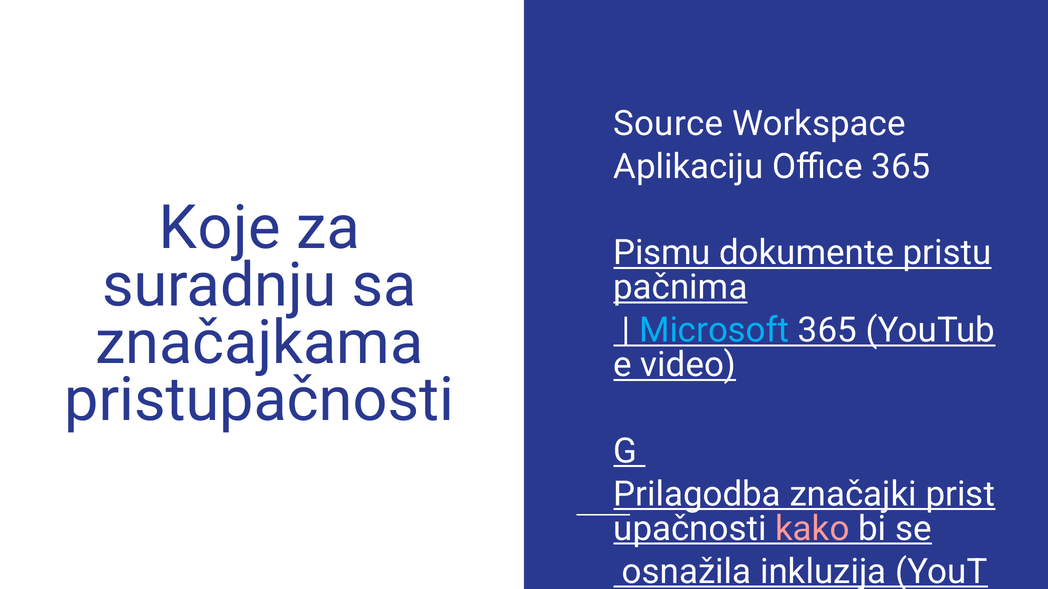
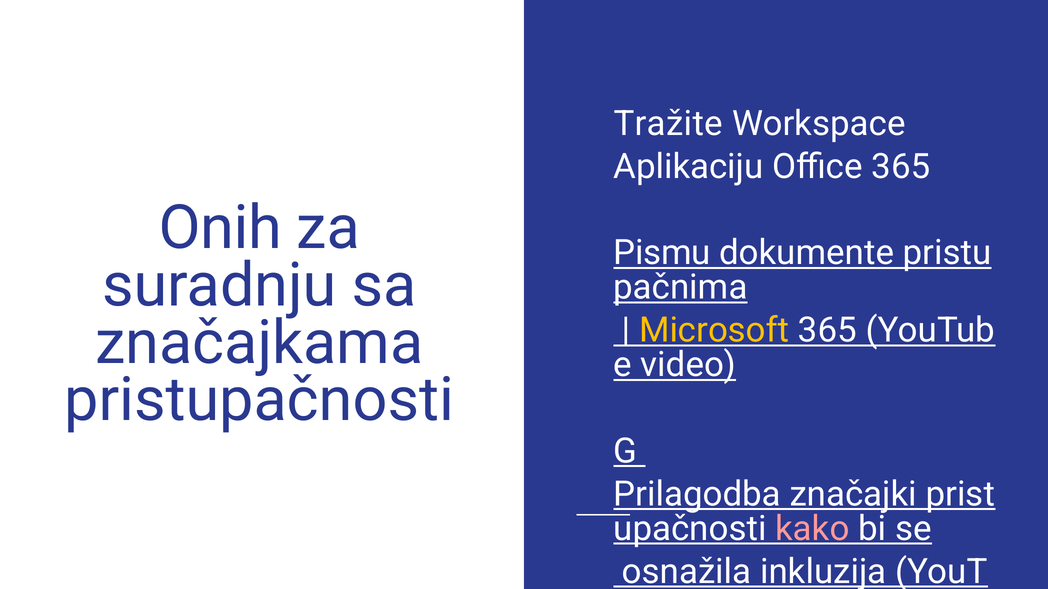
Source: Source -> Tražite (668, 124)
Koje: Koje -> Onih (220, 229)
Microsoft colour: light blue -> yellow (714, 331)
